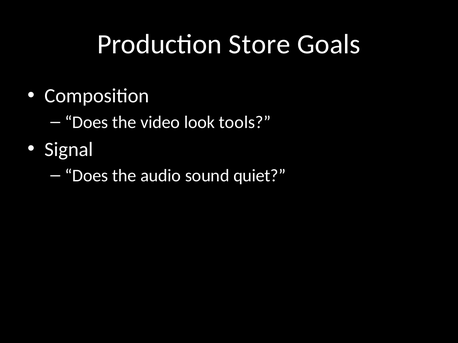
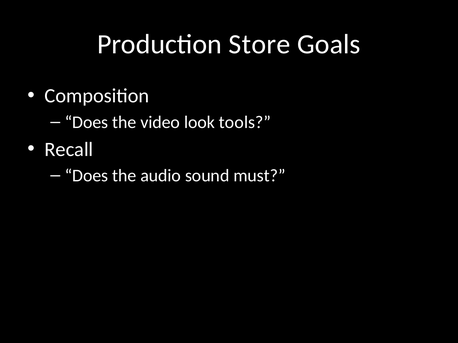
Signal: Signal -> Recall (69, 150)
quiet: quiet -> must (259, 176)
